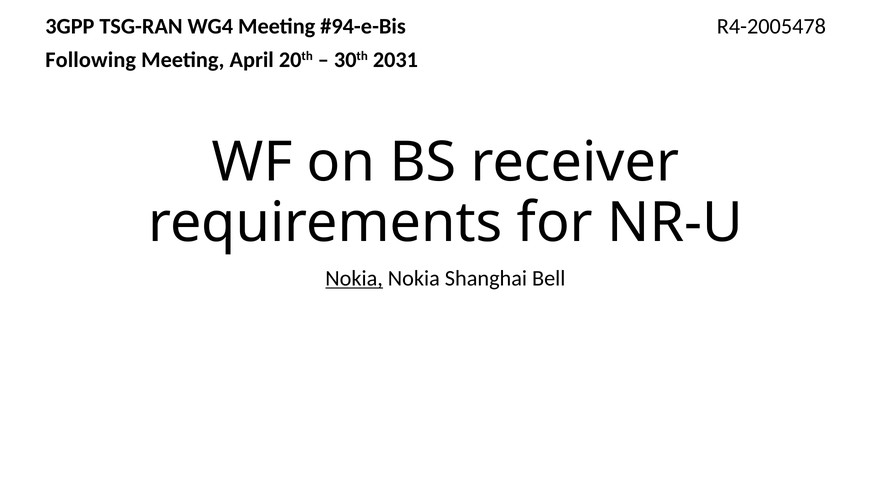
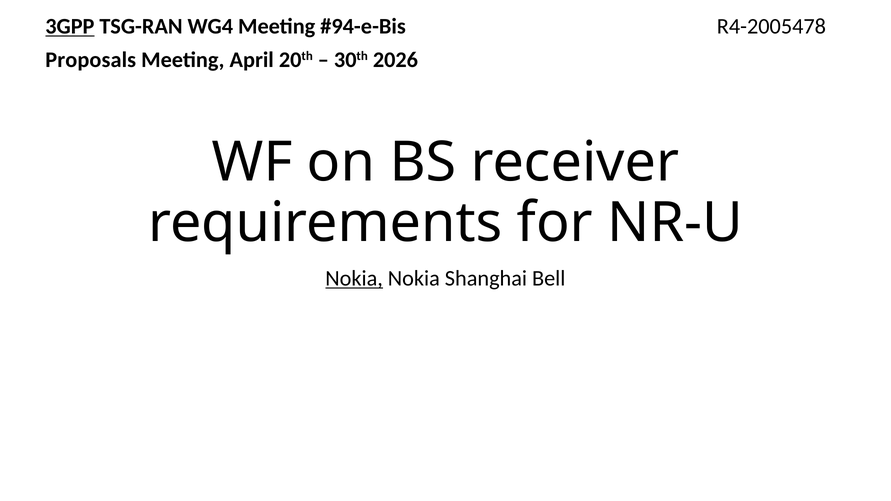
3GPP underline: none -> present (70, 26)
Following: Following -> Proposals (91, 60)
2031: 2031 -> 2026 (395, 60)
